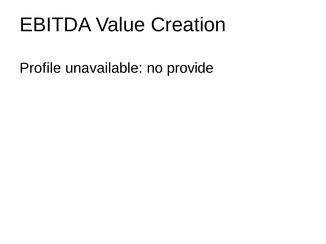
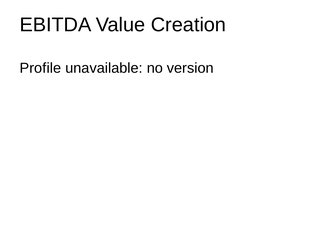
provide: provide -> version (190, 68)
